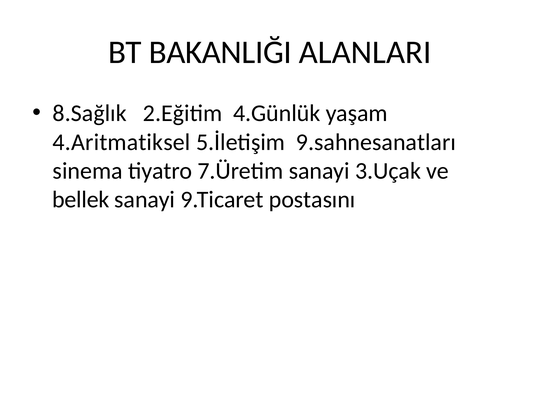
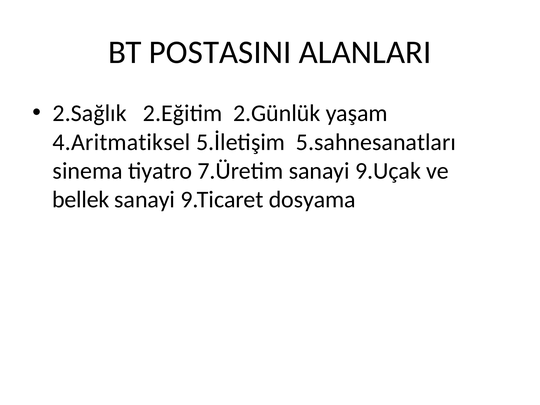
BAKANLIĞI: BAKANLIĞI -> POSTASINI (220, 52)
8.Sağlık: 8.Sağlık -> 2.Sağlık (90, 113)
4.Günlük: 4.Günlük -> 2.Günlük (277, 113)
9.sahnesanatları: 9.sahnesanatları -> 5.sahnesanatları (376, 142)
3.Uçak: 3.Uçak -> 9.Uçak (388, 171)
postasını: postasını -> dosyama (312, 200)
